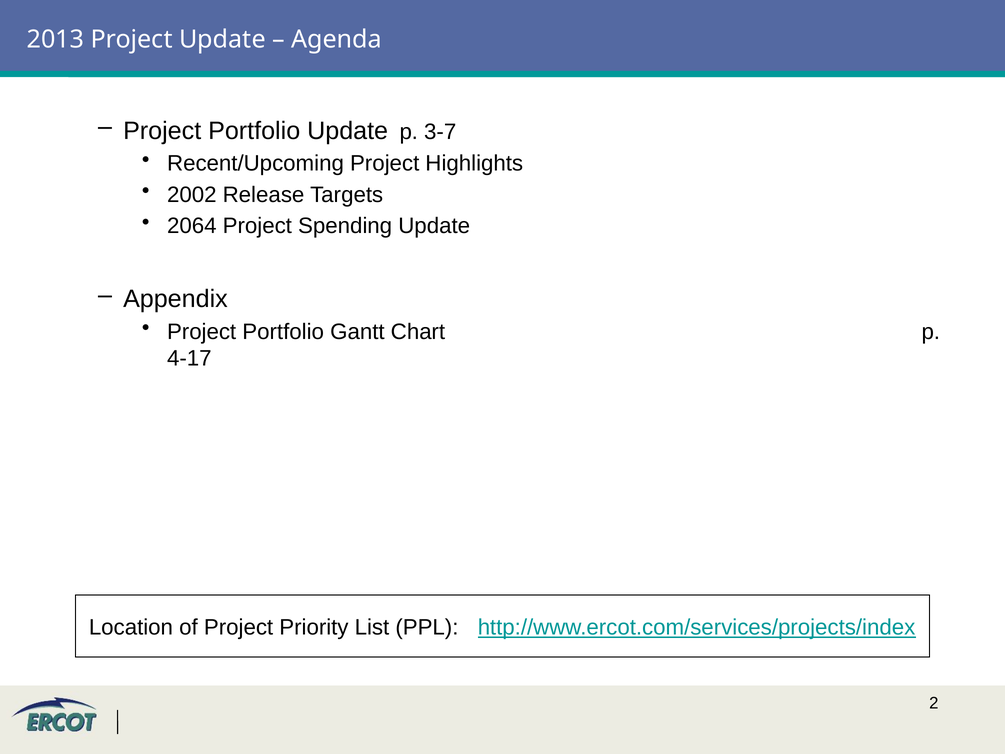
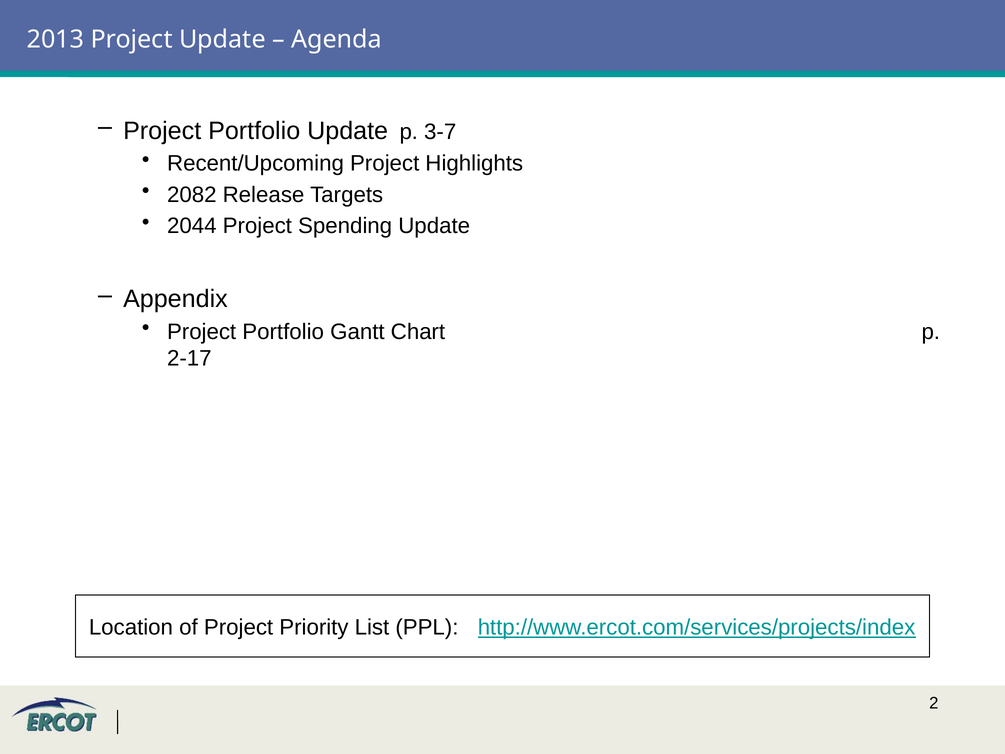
2002: 2002 -> 2082 (192, 195)
2064: 2064 -> 2044 (192, 226)
4-17: 4-17 -> 2-17 (189, 358)
